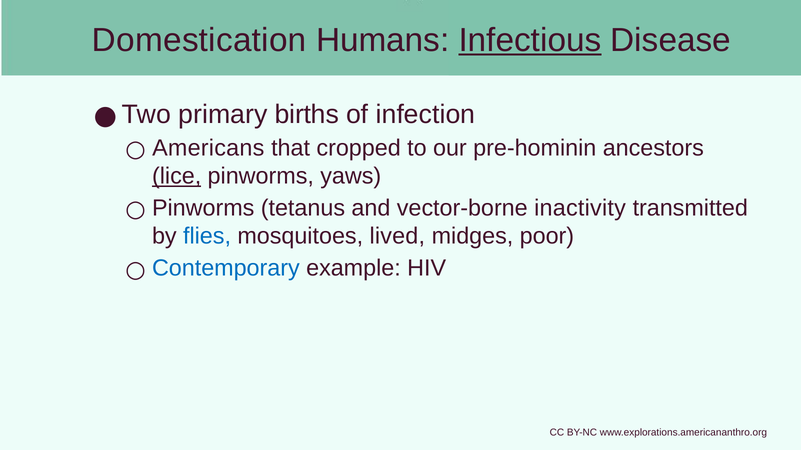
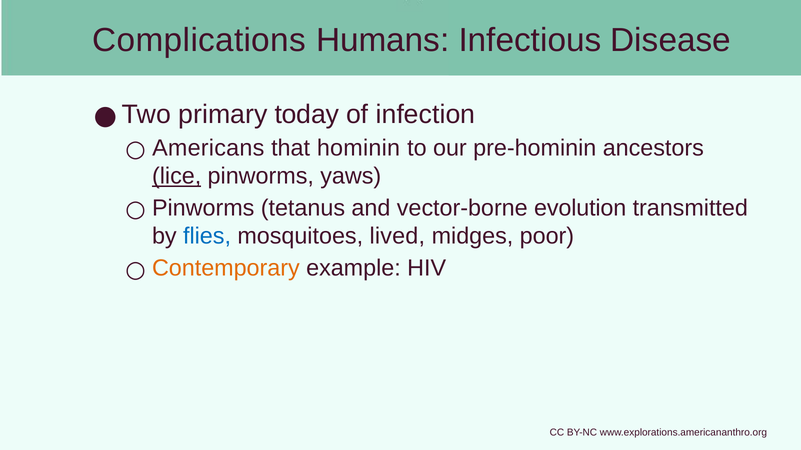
Domestication: Domestication -> Complications (199, 40)
Infectious underline: present -> none (530, 40)
births: births -> today (307, 114)
cropped: cropped -> hominin (359, 148)
inactivity: inactivity -> evolution (580, 208)
Contemporary colour: blue -> orange (226, 268)
